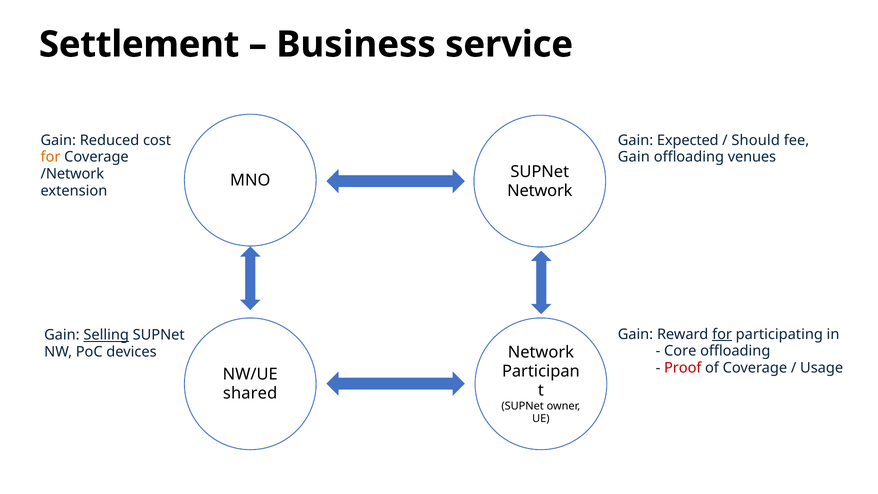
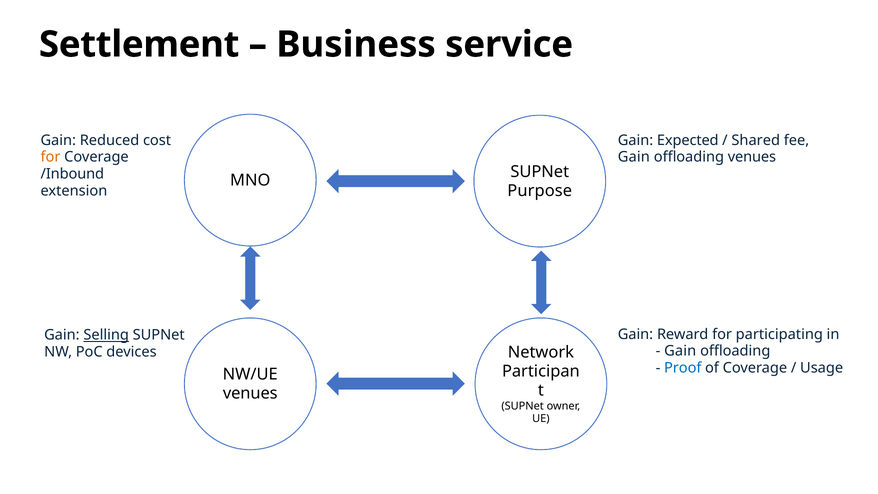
Should: Should -> Shared (756, 140)
/Network: /Network -> /Inbound (72, 174)
Network: Network -> Purpose (540, 191)
for underline: present -> none (722, 334)
Core: Core -> Gain (680, 351)
Proof colour: red -> blue (683, 368)
shared: shared -> venues (250, 393)
